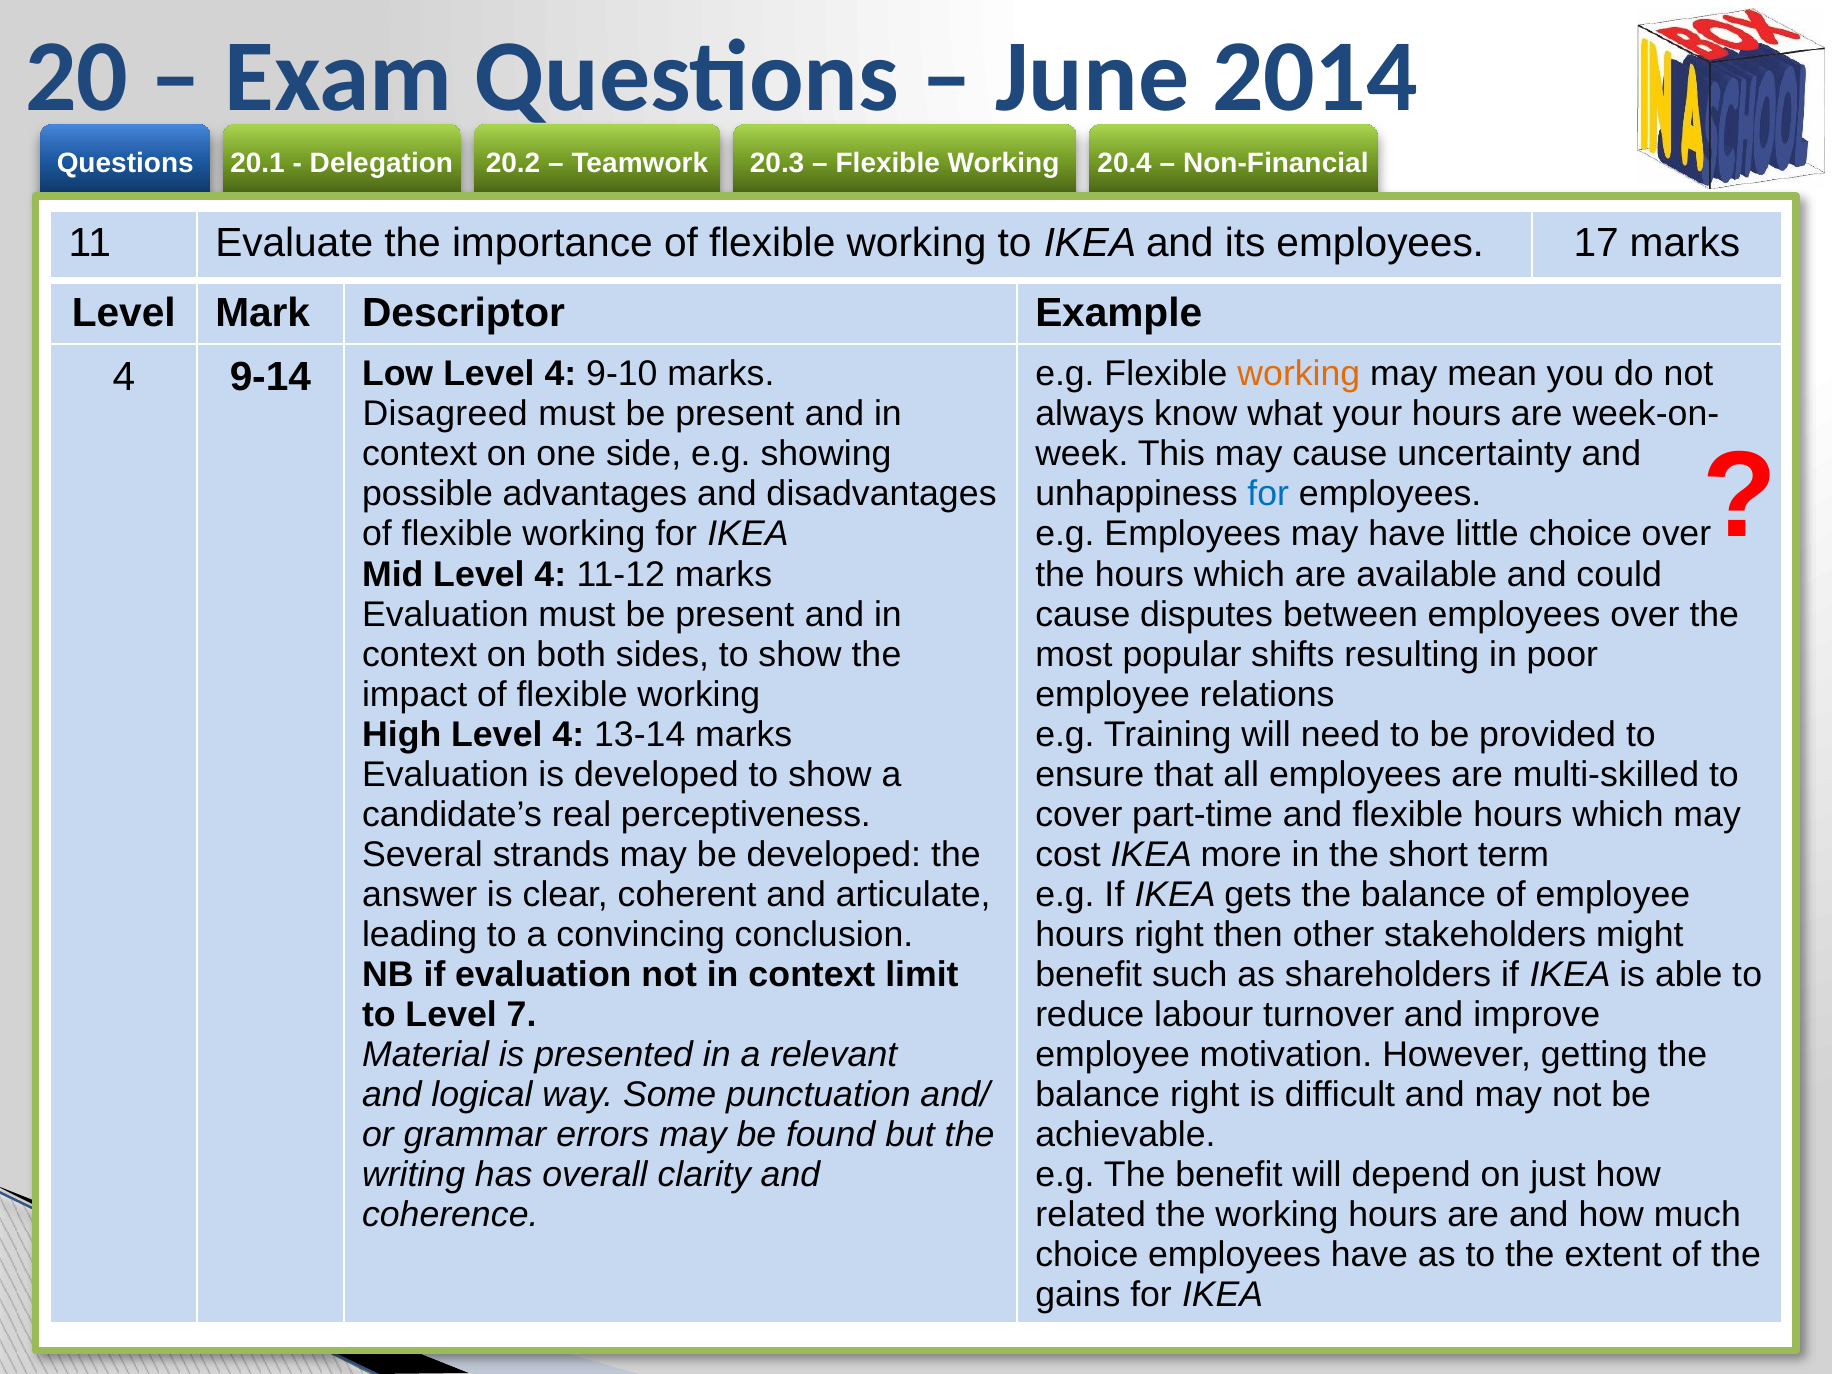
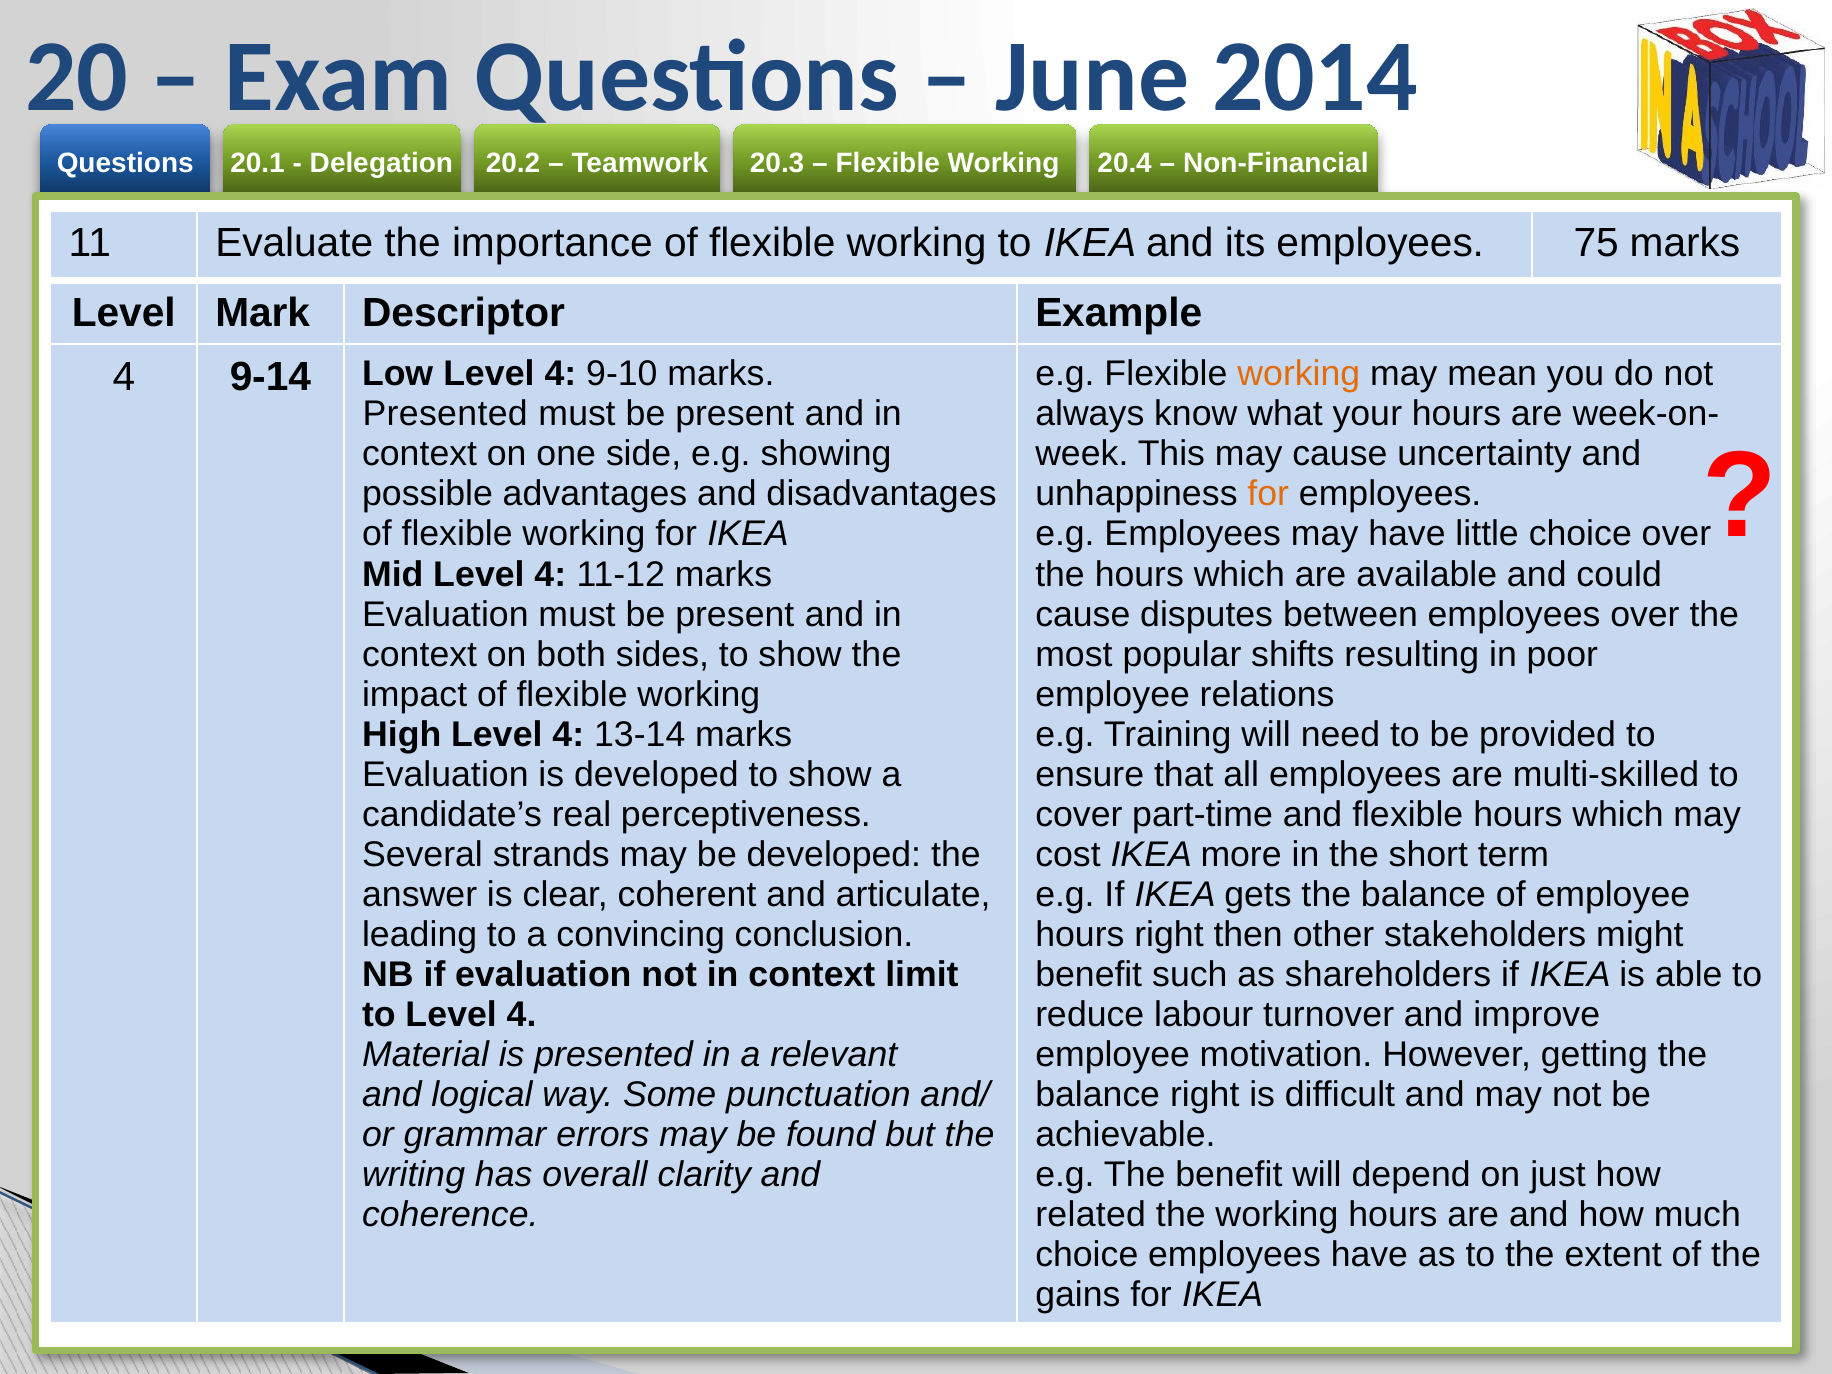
17: 17 -> 75 (1596, 243)
Disagreed: Disagreed -> Presented (445, 414)
for colour: blue -> orange (1268, 494)
to Level 7: 7 -> 4 (522, 1015)
